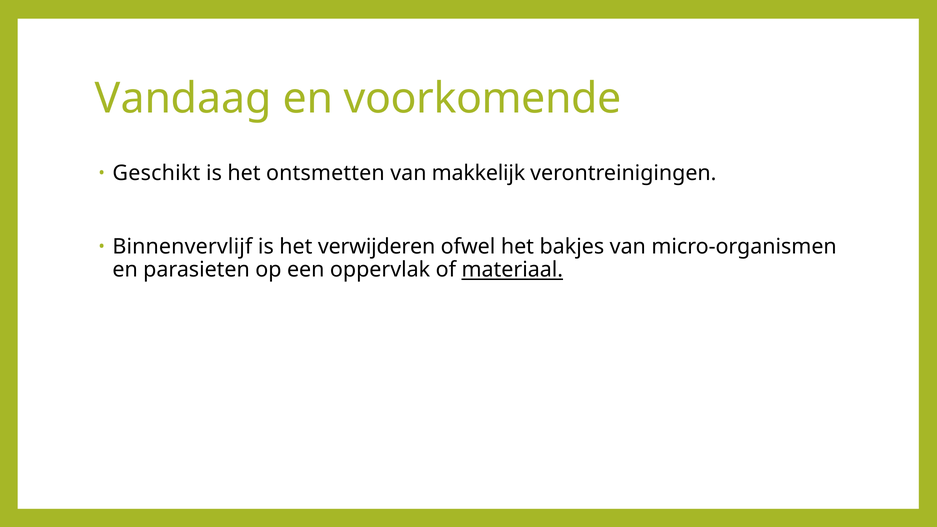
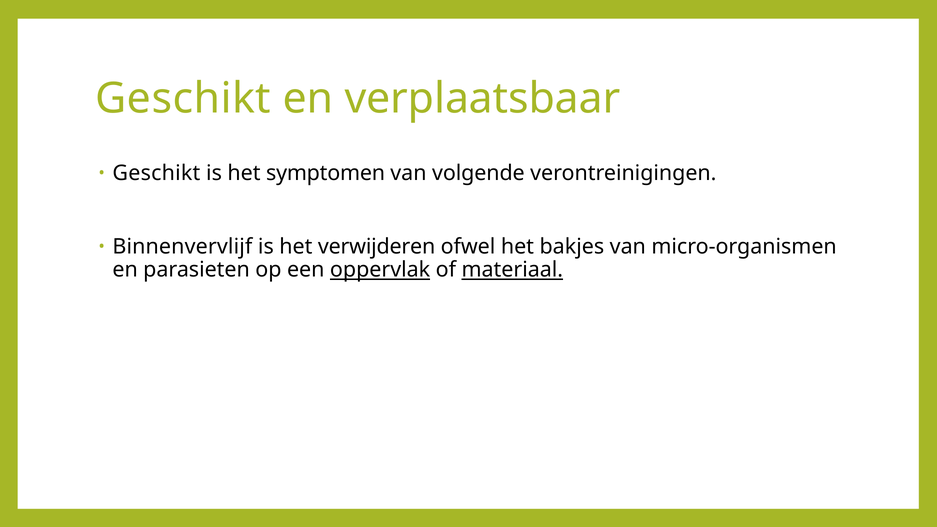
Vandaag: Vandaag -> Geschikt (183, 99)
voorkomende: voorkomende -> verplaatsbaar (483, 99)
ontsmetten: ontsmetten -> symptomen (326, 173)
makkelijk: makkelijk -> volgende (478, 173)
oppervlak underline: none -> present (380, 270)
